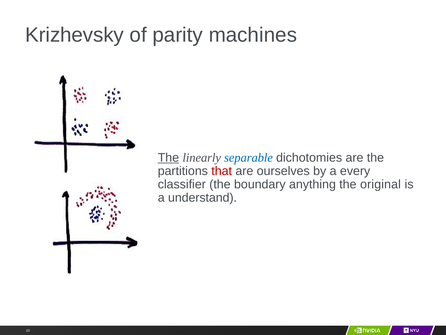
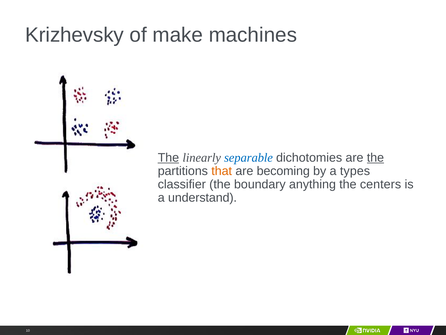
parity: parity -> make (178, 35)
the underline: none -> present (375, 157)
that colour: red -> orange (222, 171)
ourselves: ourselves -> becoming (283, 171)
every: every -> types (355, 171)
original: original -> centers (381, 184)
